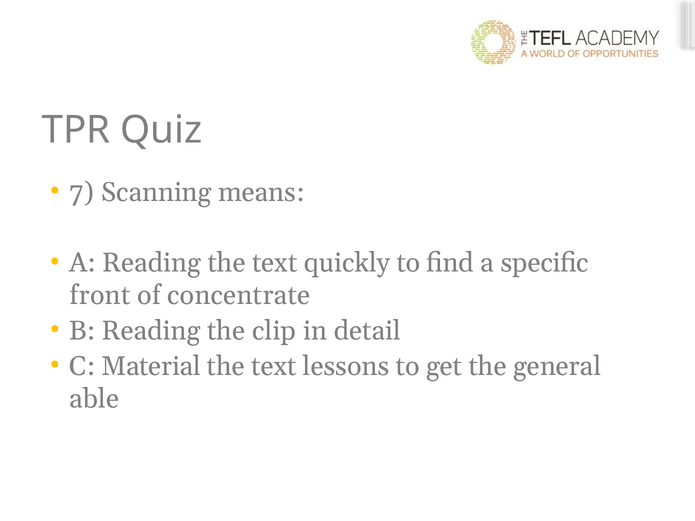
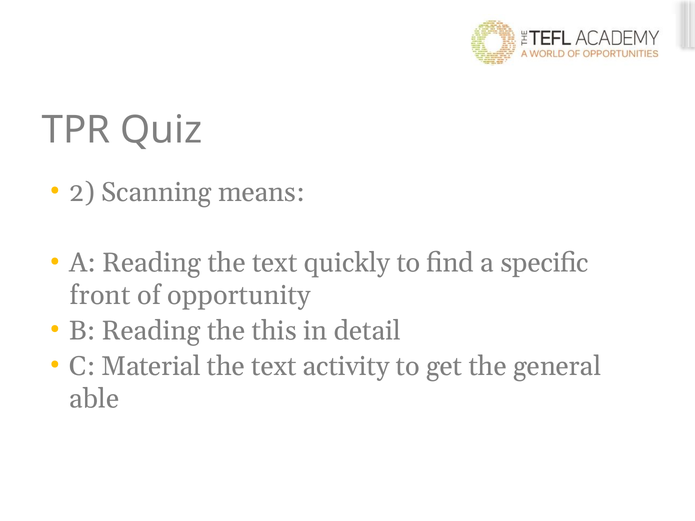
7: 7 -> 2 (82, 192)
concentrate: concentrate -> opportunity (239, 296)
clip: clip -> this (274, 331)
lessons: lessons -> activity (346, 366)
